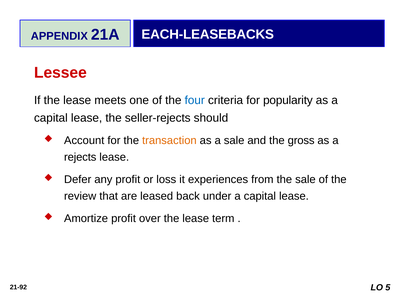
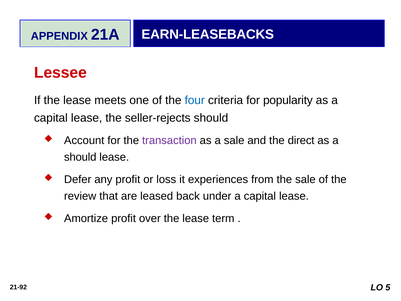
EACH-LEASEBACKS: EACH-LEASEBACKS -> EARN-LEASEBACKS (208, 35)
transaction colour: orange -> purple (169, 140)
gross: gross -> direct (301, 140)
rejects: rejects -> should (80, 157)
